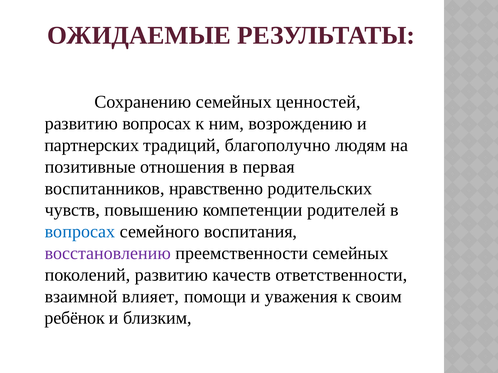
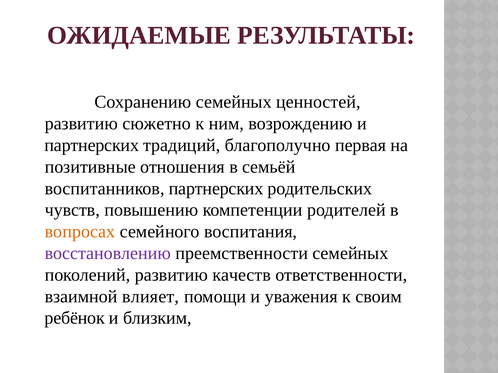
развитию вопросах: вопросах -> сюжетно (157, 124)
людям: людям -> первая (361, 145)
первая: первая -> семьёй (269, 167)
воспитанников нравственно: нравственно -> партнерских (216, 189)
вопросах colour: blue -> orange (80, 232)
